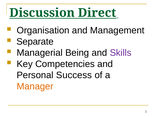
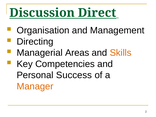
Separate: Separate -> Directing (35, 42)
Being: Being -> Areas (77, 53)
Skills colour: purple -> orange (121, 53)
